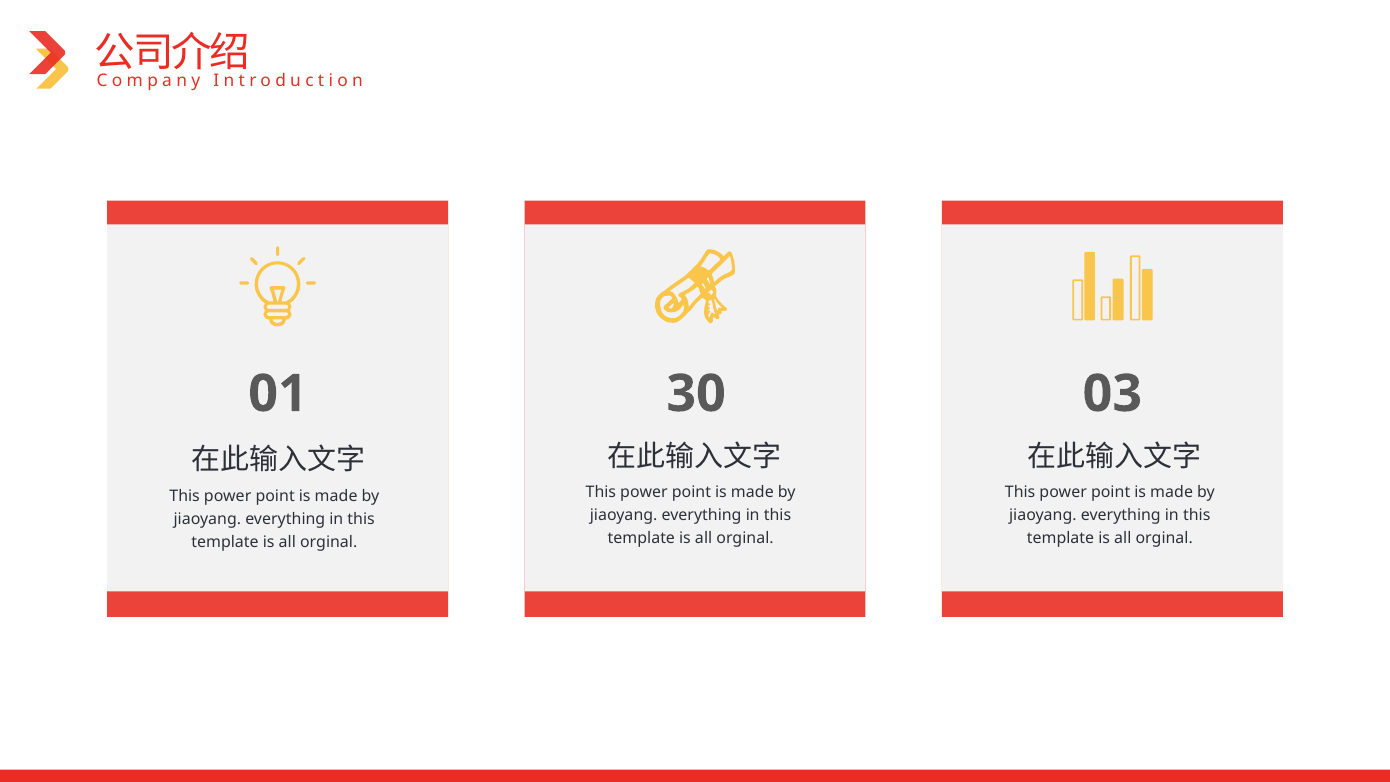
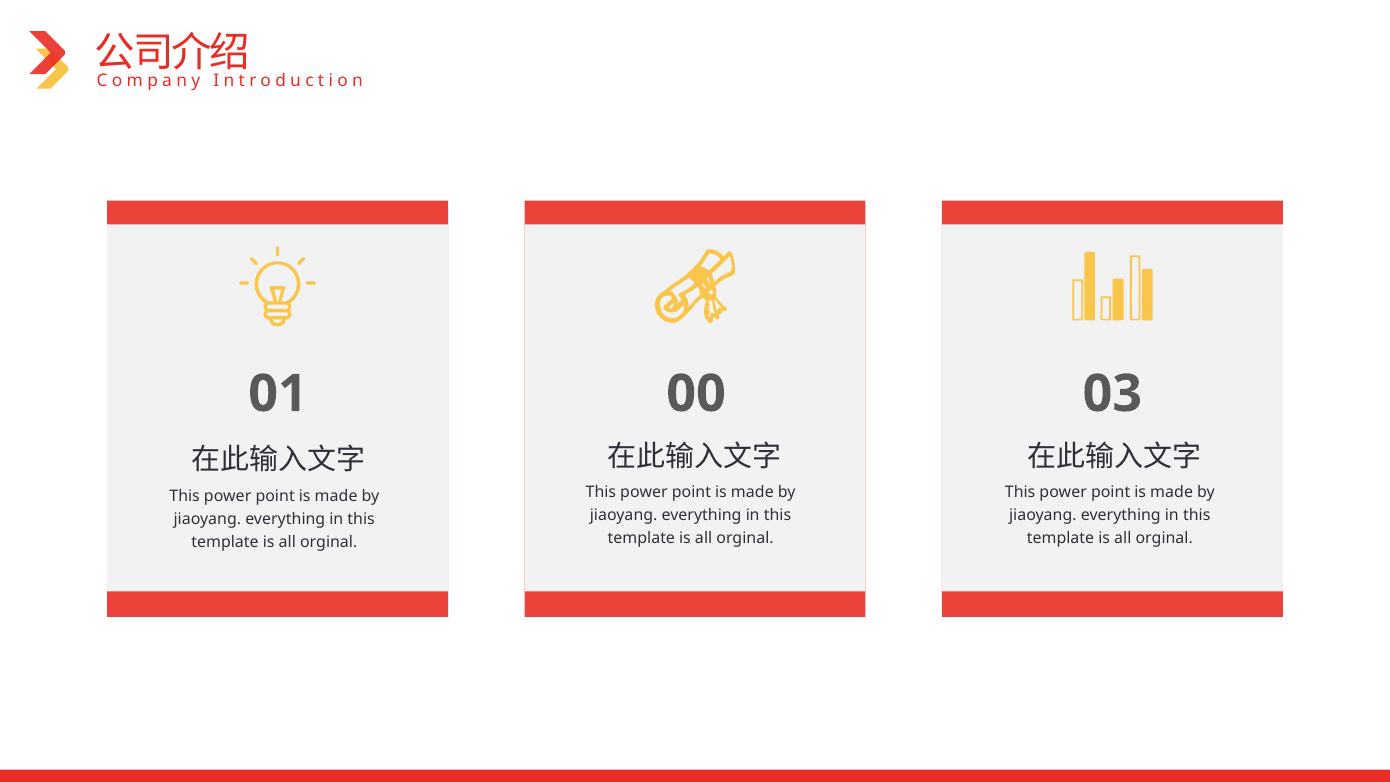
30: 30 -> 00 (696, 394)
